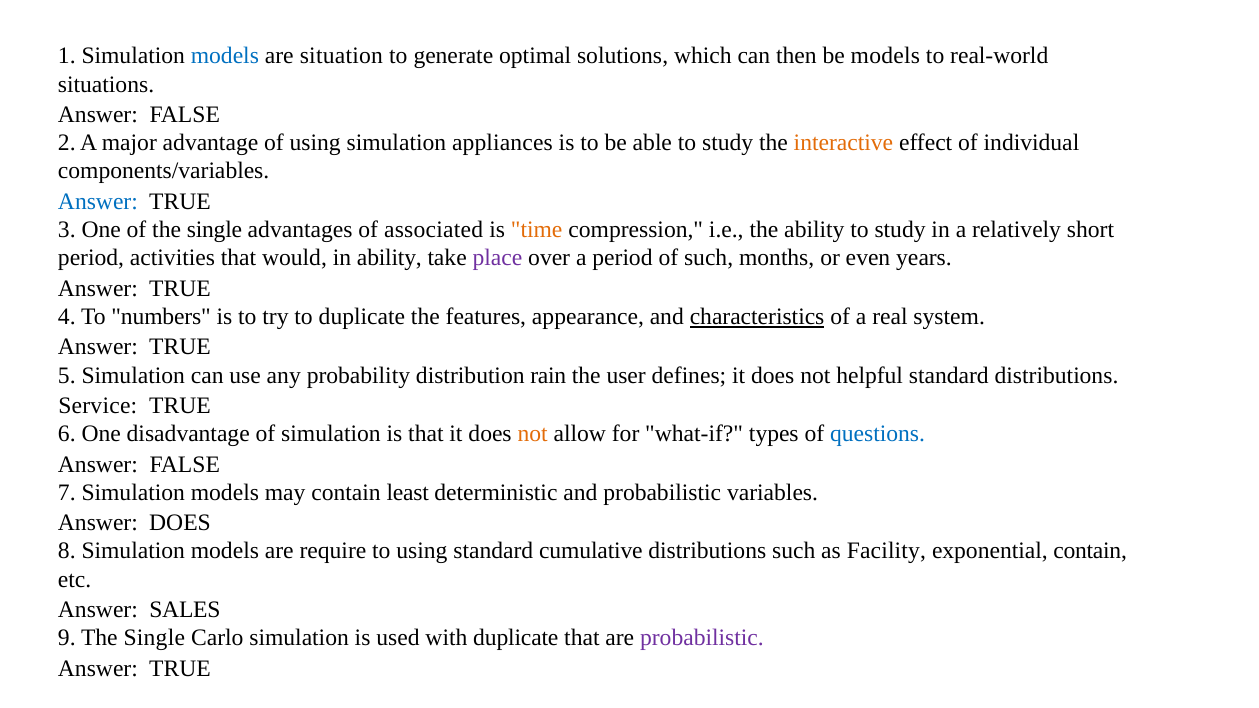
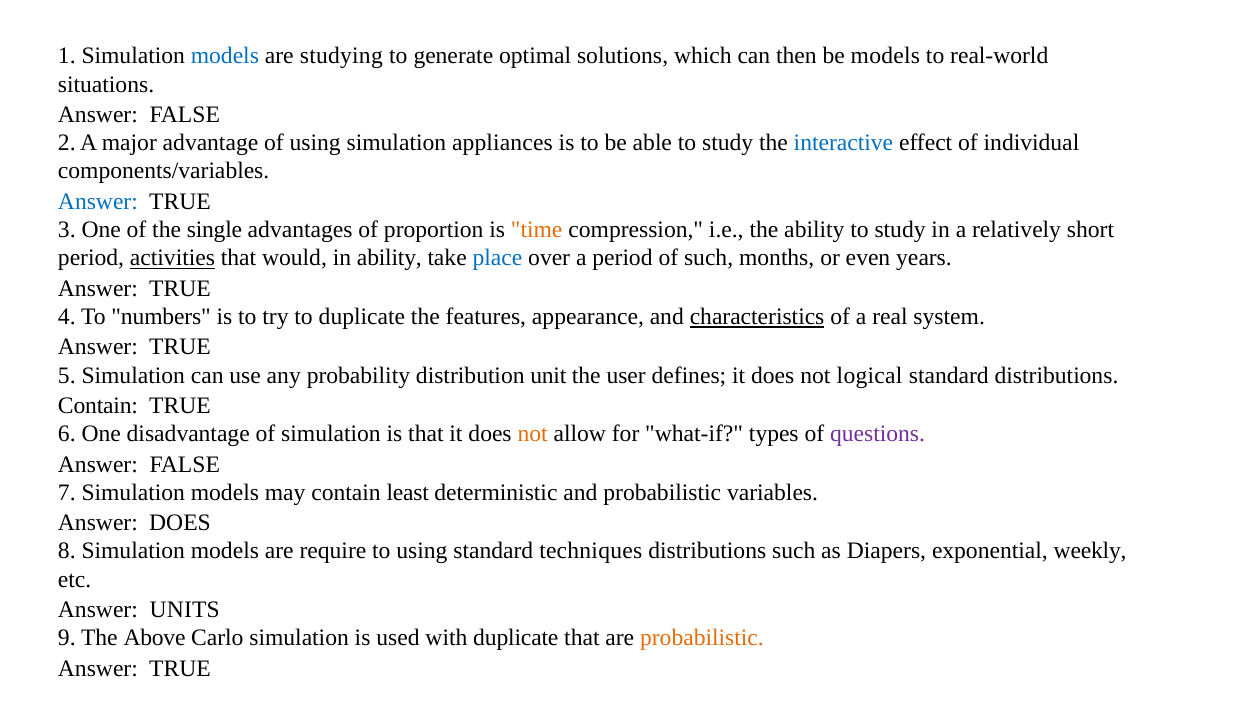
situation: situation -> studying (341, 56)
interactive colour: orange -> blue (843, 143)
associated: associated -> proportion (434, 230)
activities underline: none -> present (172, 258)
place colour: purple -> blue (497, 258)
rain: rain -> unit (548, 375)
helpful: helpful -> logical (870, 375)
Service: Service -> Contain (98, 406)
questions colour: blue -> purple (878, 434)
cumulative: cumulative -> techniques (591, 551)
Facility: Facility -> Diapers (886, 551)
exponential contain: contain -> weekly (1090, 551)
SALES: SALES -> UNITS (185, 610)
9 The Single: Single -> Above (155, 638)
probabilistic colour: purple -> orange (702, 638)
